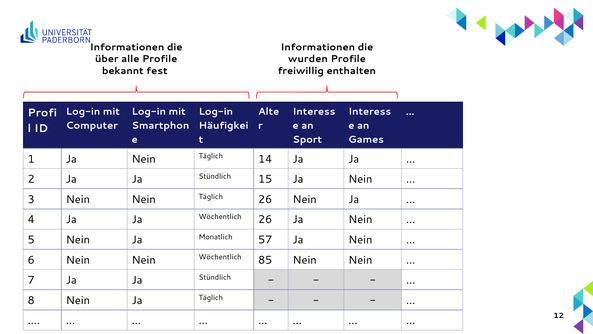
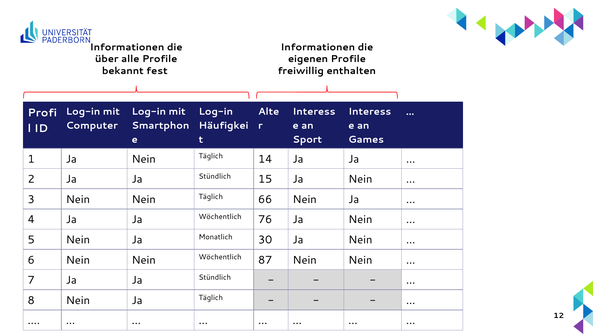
wurden: wurden -> eigenen (308, 59)
Täglich 26: 26 -> 66 (265, 199)
Wöchentlich 26: 26 -> 76 (265, 219)
57: 57 -> 30 (265, 240)
85: 85 -> 87 (265, 260)
